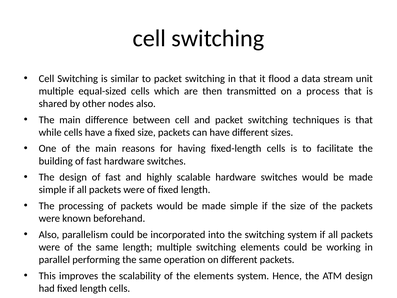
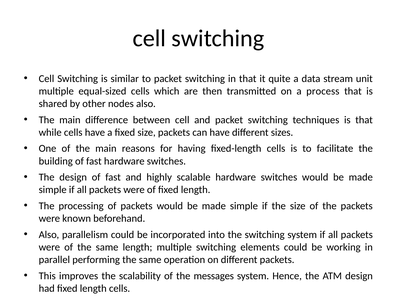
flood: flood -> quite (279, 78)
the elements: elements -> messages (214, 276)
